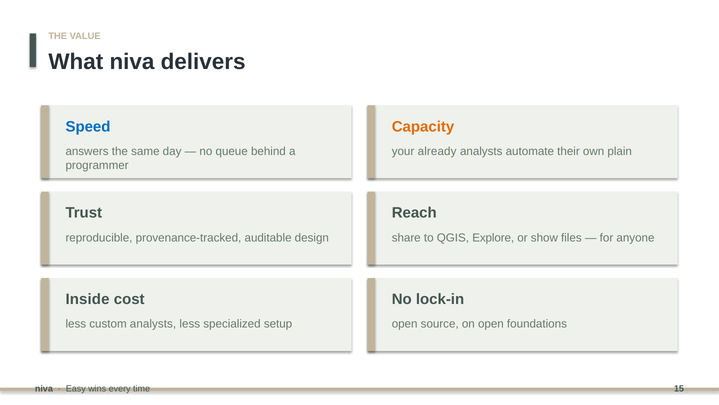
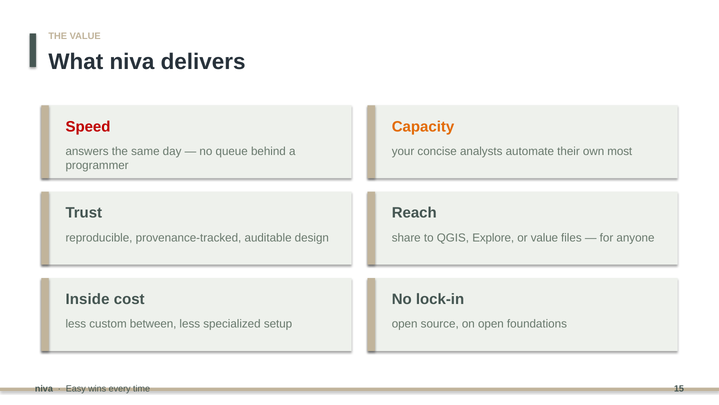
Speed colour: blue -> red (88, 126)
already: already -> concise (437, 151)
plain: plain -> most (620, 151)
or show: show -> value (544, 237)
custom analysts: analysts -> between (153, 324)
